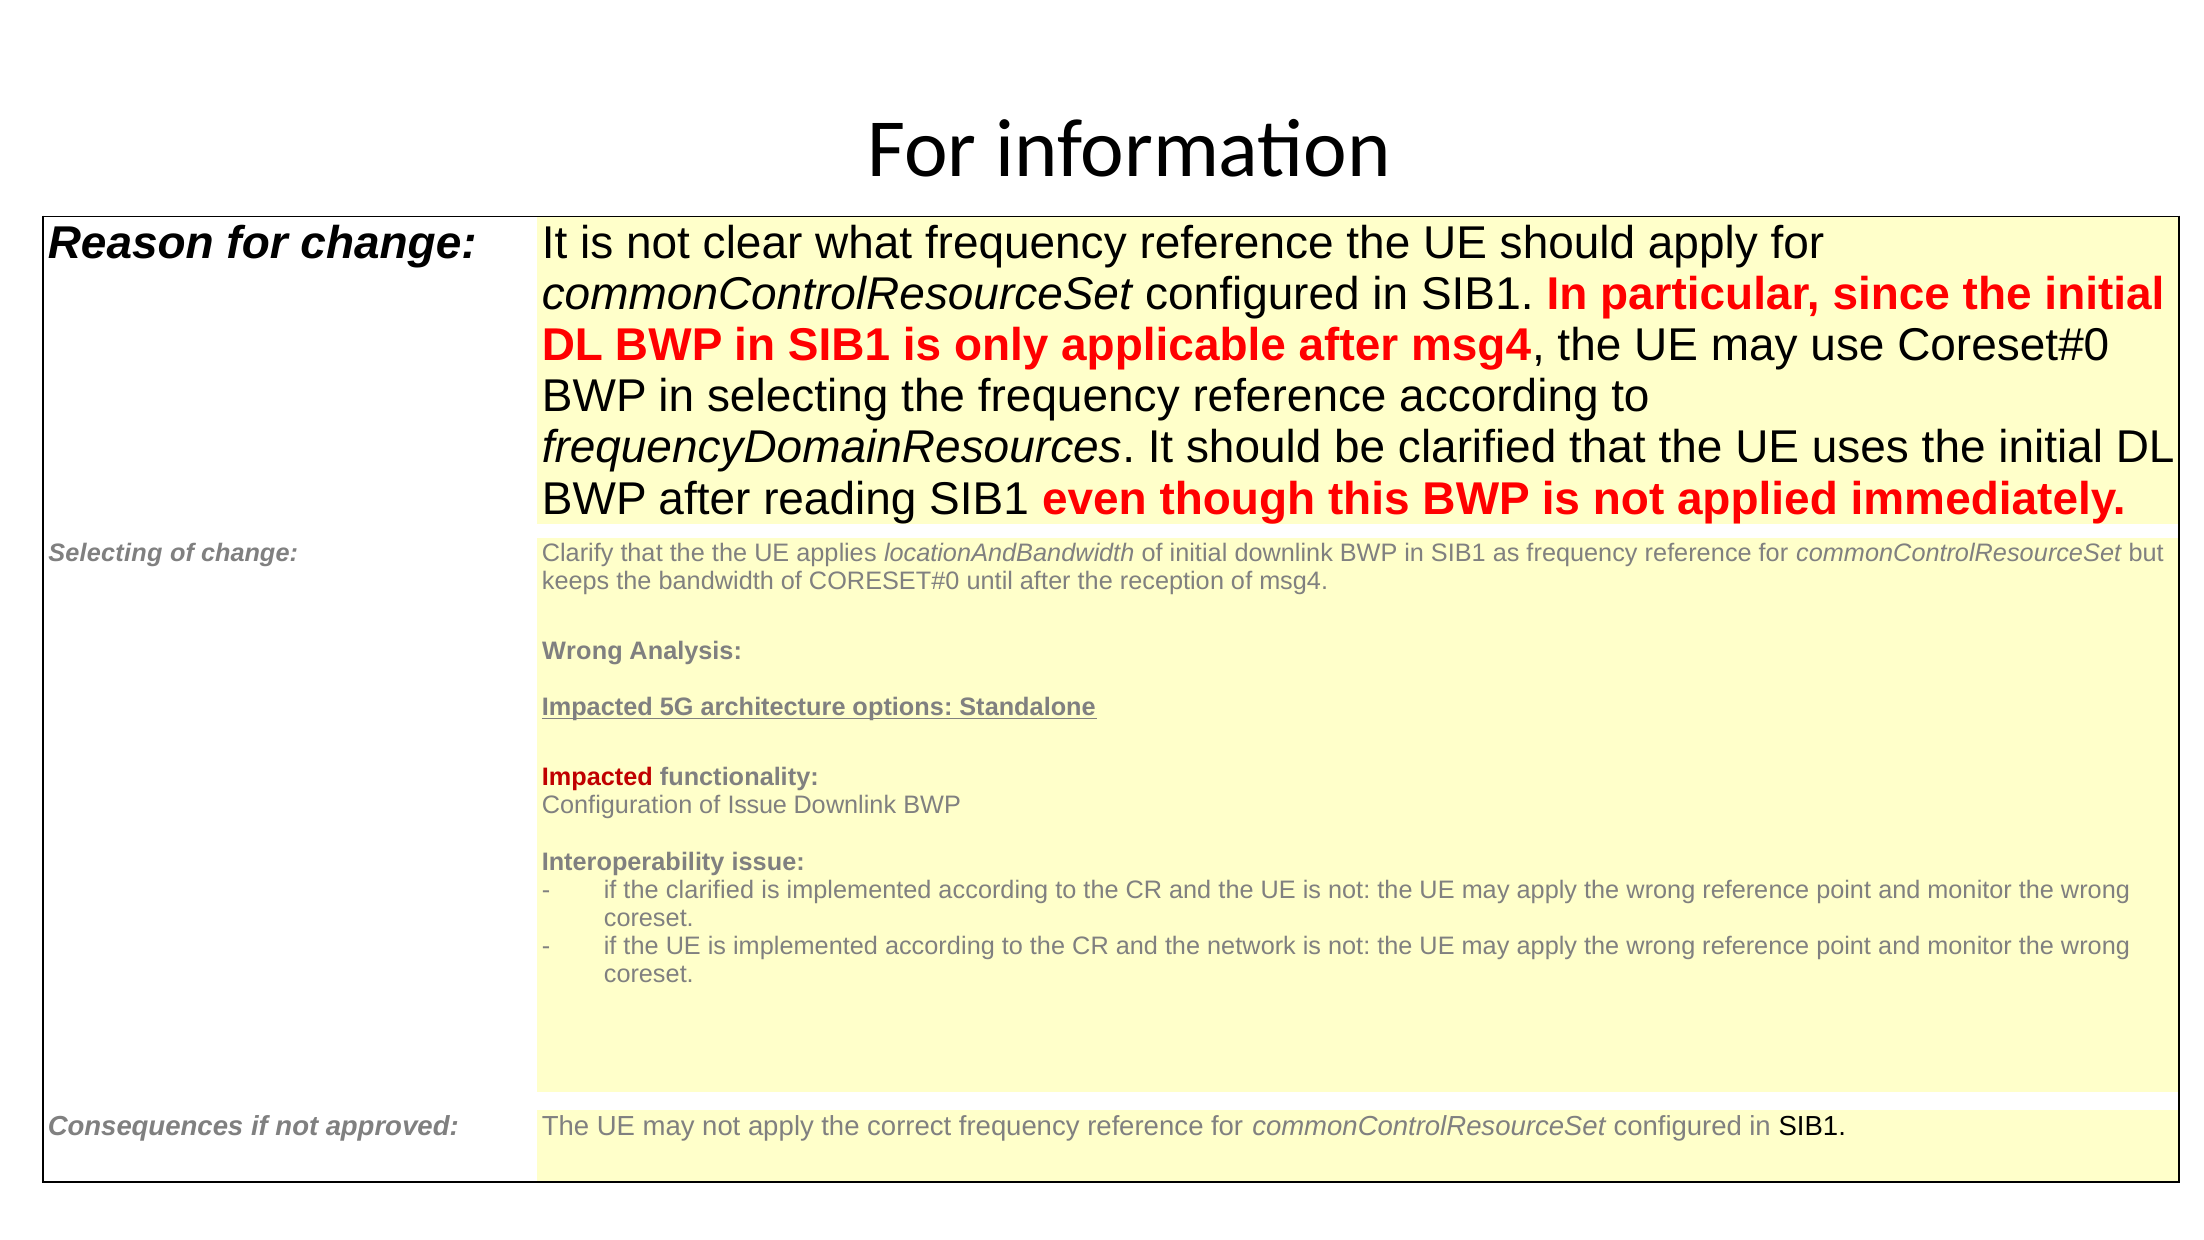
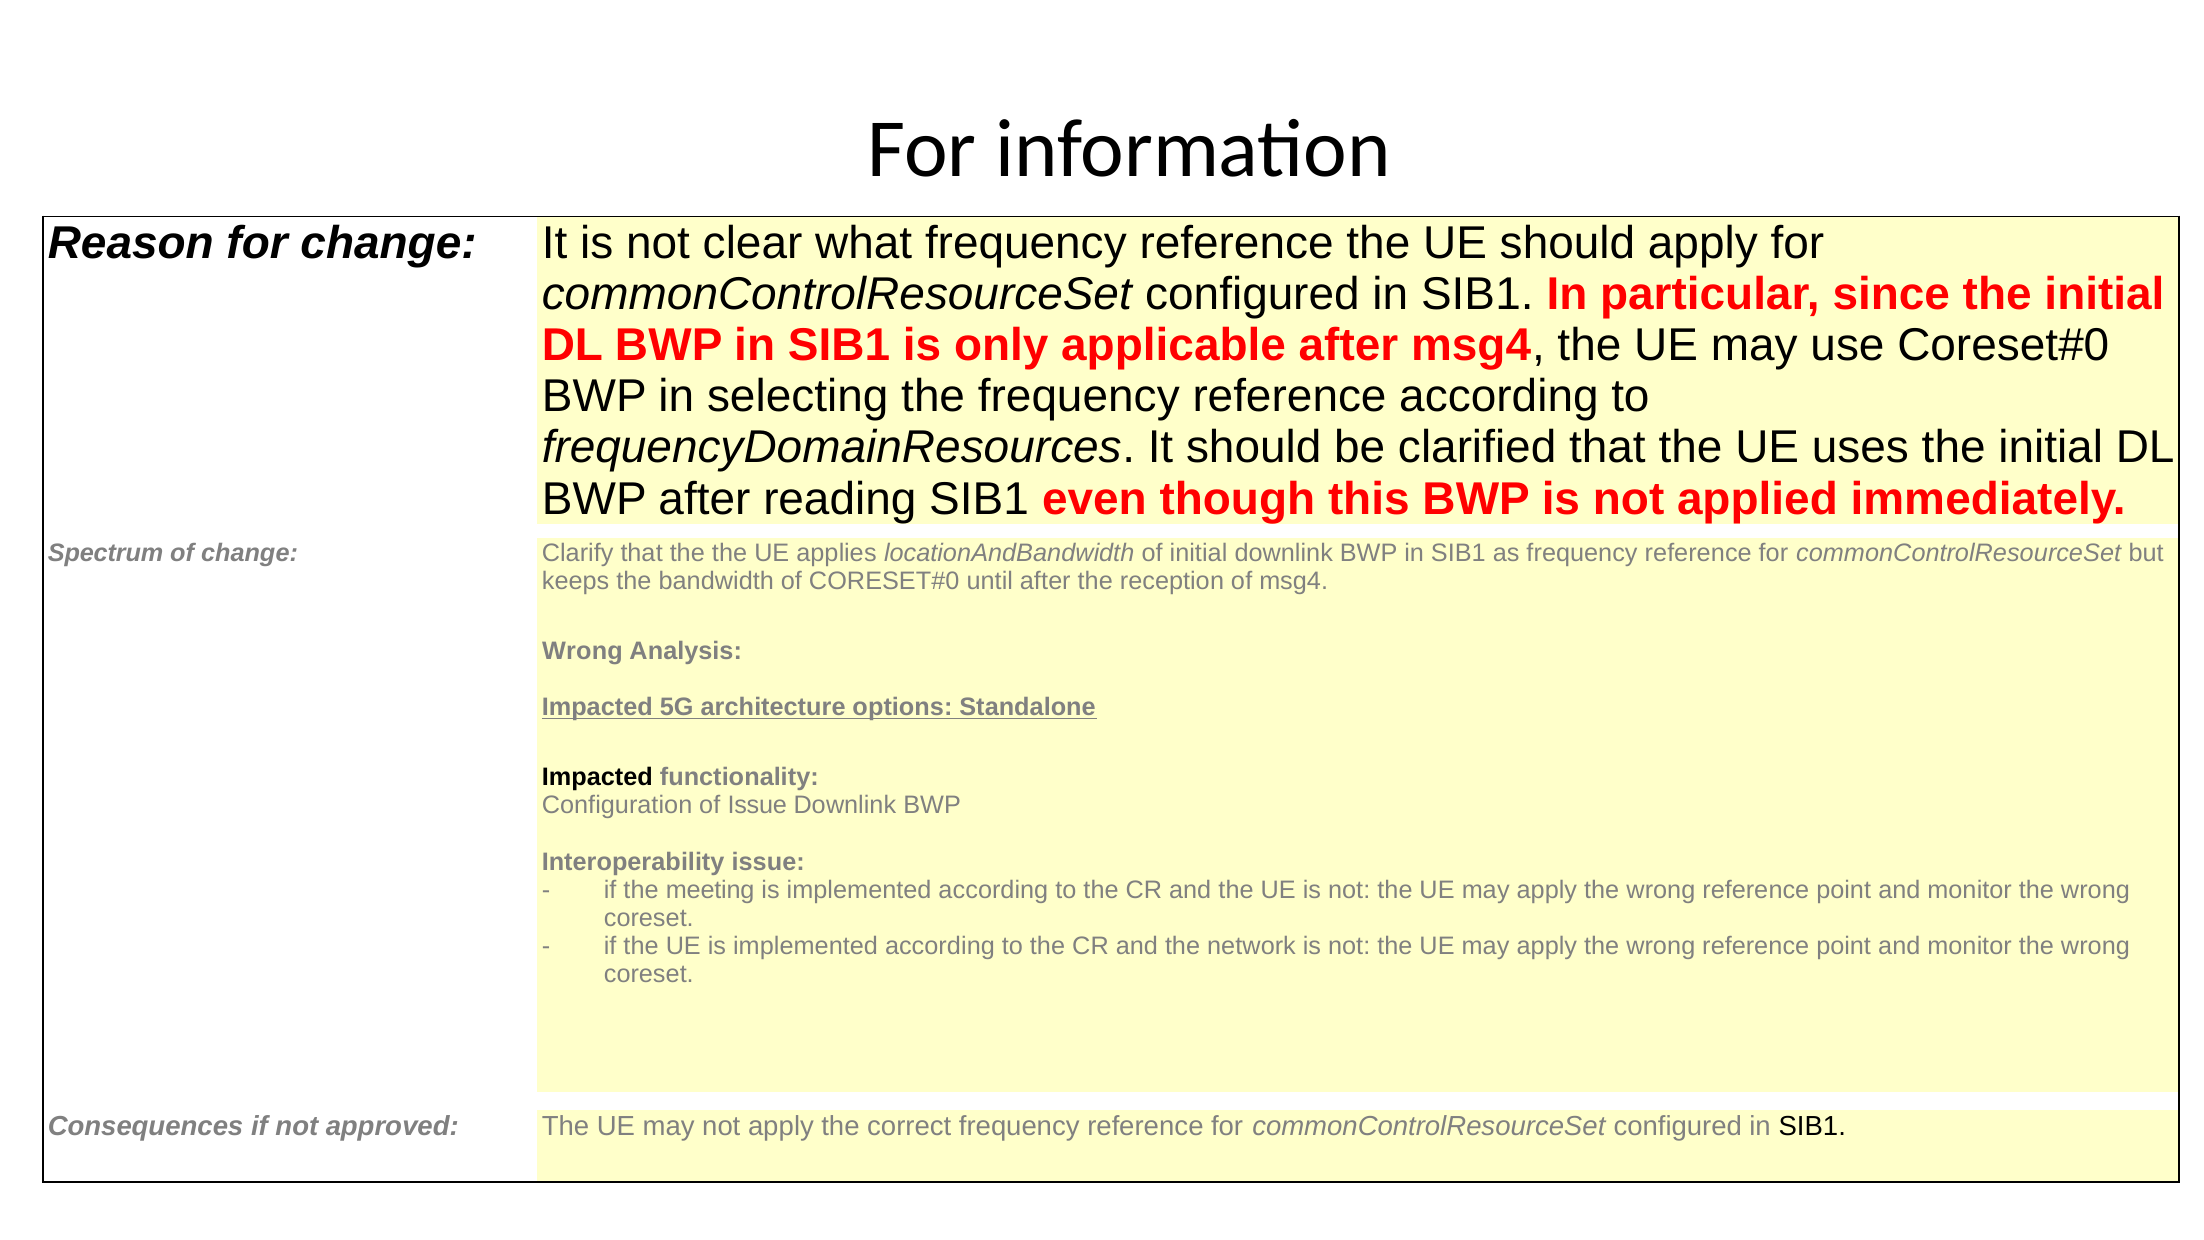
Selecting: Selecting -> Spectrum (106, 553)
Impacted colour: red -> black (597, 777)
the clarified: clarified -> meeting (710, 890)
